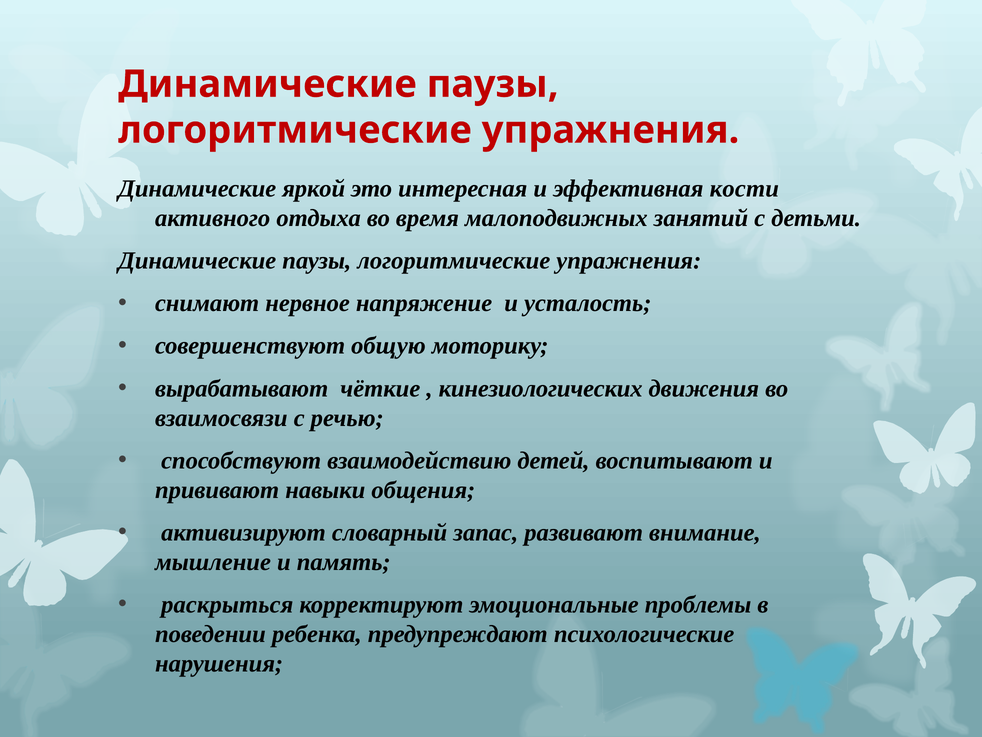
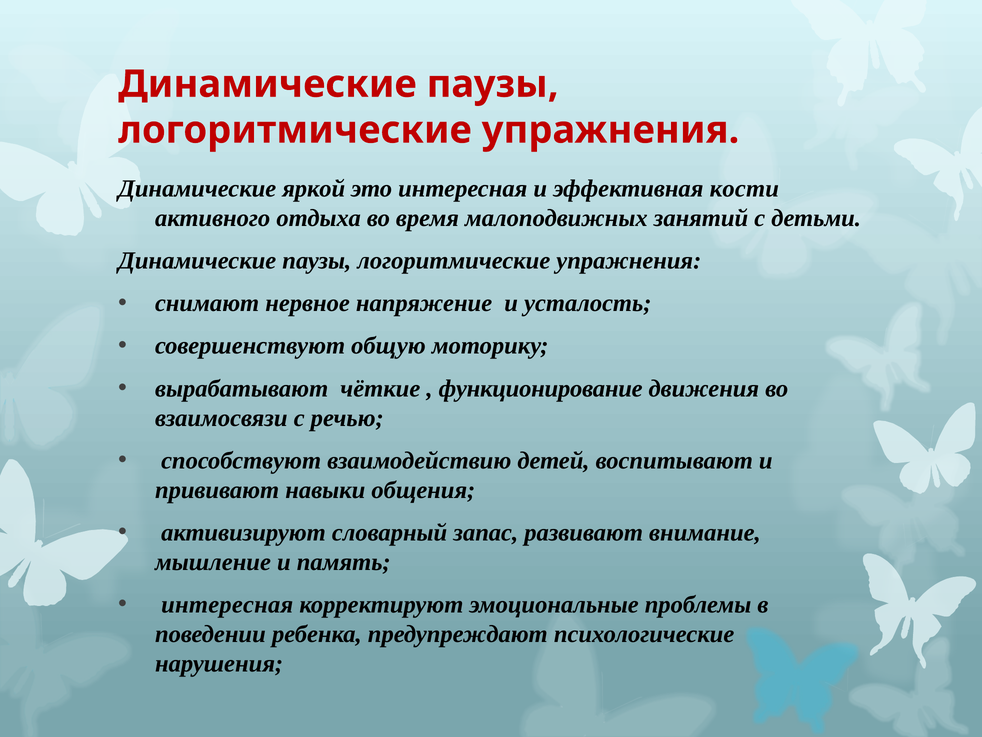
кинезиологических: кинезиологических -> функционирование (541, 388)
раскрыться: раскрыться -> интересная (227, 604)
